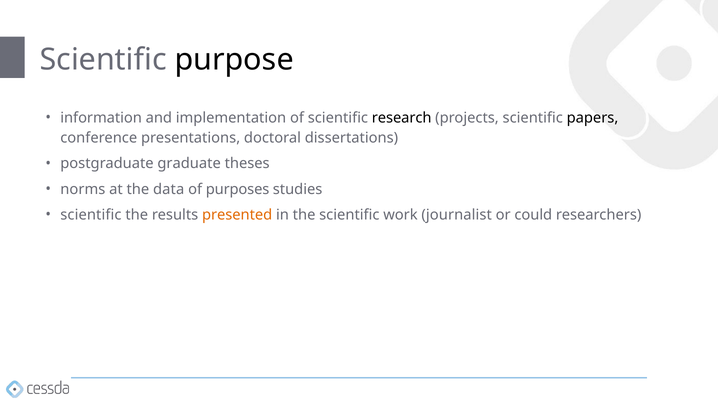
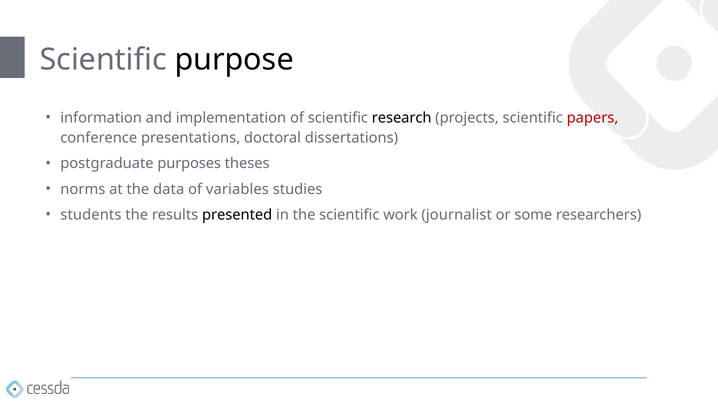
papers colour: black -> red (593, 118)
graduate: graduate -> purposes (189, 164)
purposes: purposes -> variables (237, 189)
scientific: scientific -> students (91, 215)
presented colour: orange -> black (237, 215)
could: could -> some (533, 215)
